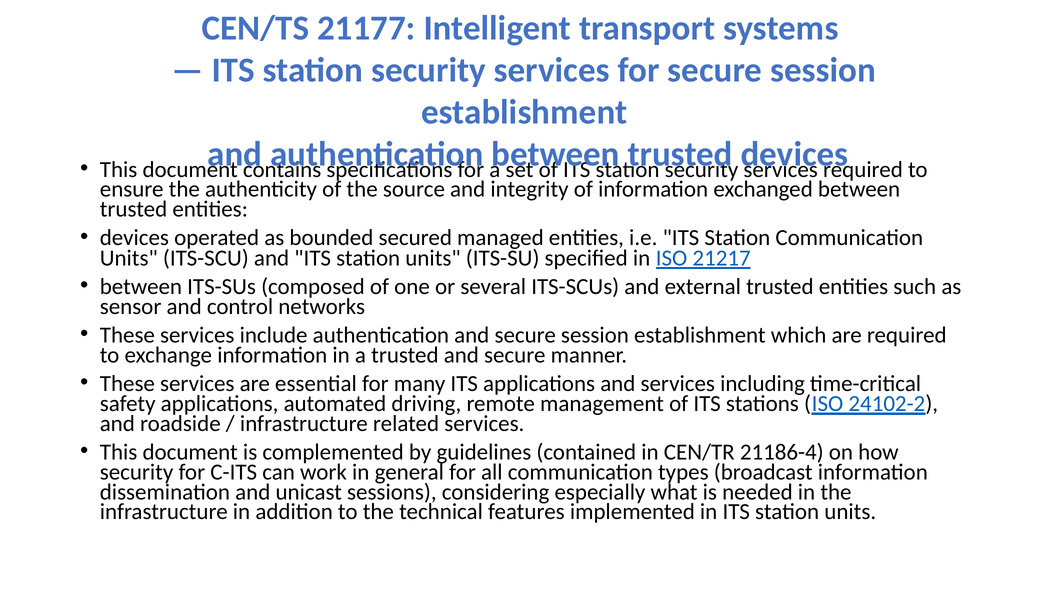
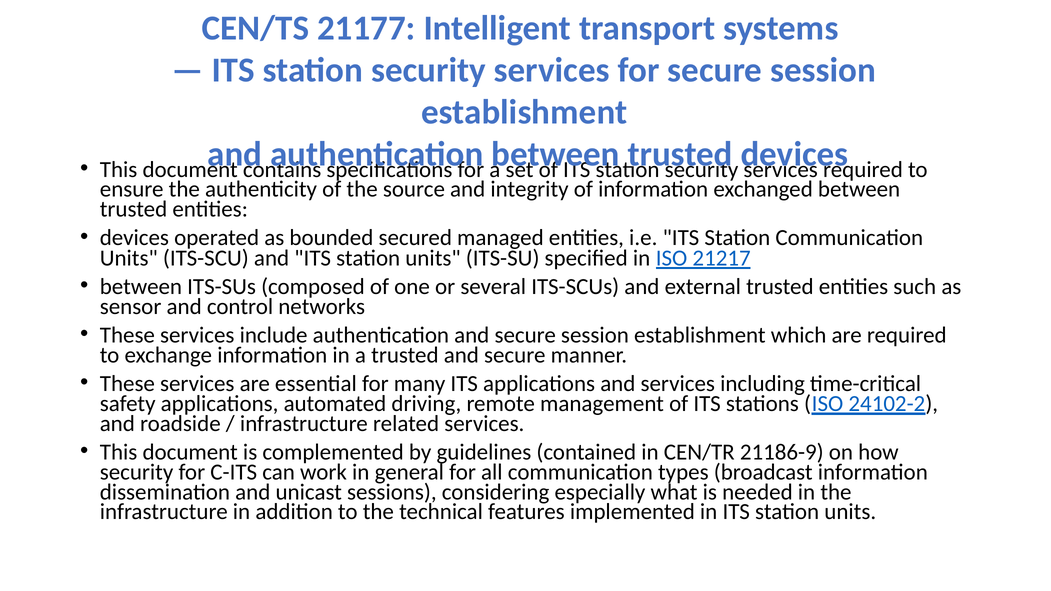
21186-4: 21186-4 -> 21186-9 (782, 452)
